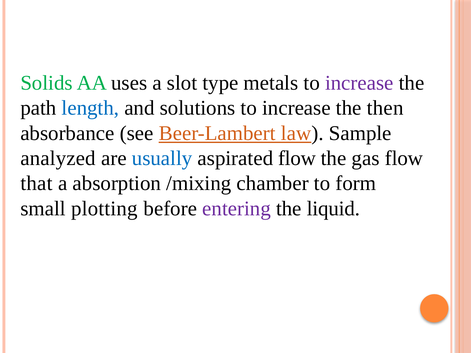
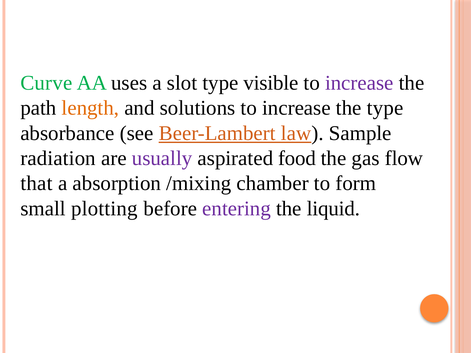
Solids: Solids -> Curve (46, 83)
metals: metals -> visible (271, 83)
length colour: blue -> orange (90, 108)
the then: then -> type (385, 108)
analyzed: analyzed -> radiation (58, 158)
usually colour: blue -> purple (162, 158)
aspirated flow: flow -> food (297, 158)
